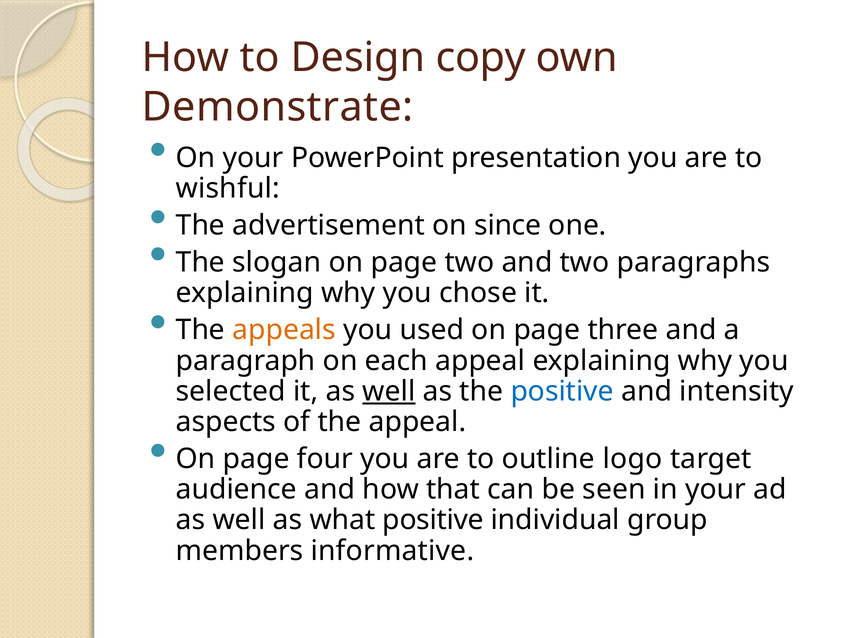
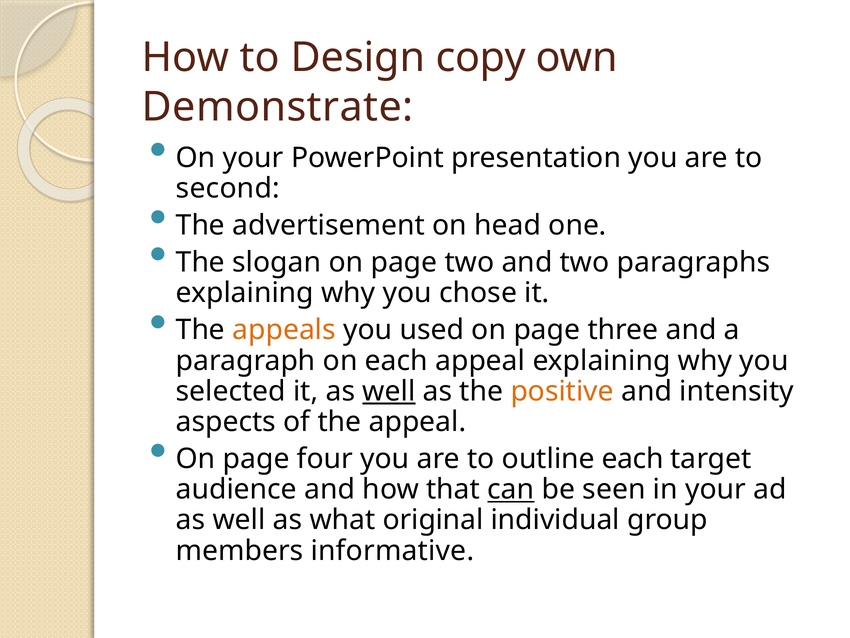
wishful: wishful -> second (228, 188)
since: since -> head (508, 225)
positive colour: blue -> orange (562, 391)
outline logo: logo -> each (633, 458)
can underline: none -> present (511, 489)
what positive: positive -> original (433, 520)
